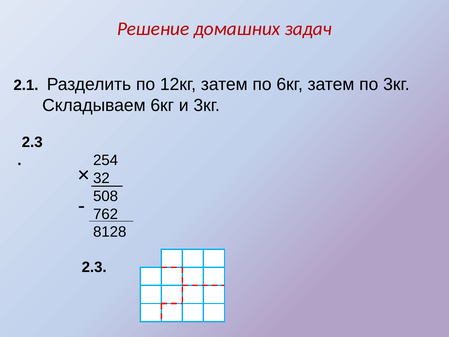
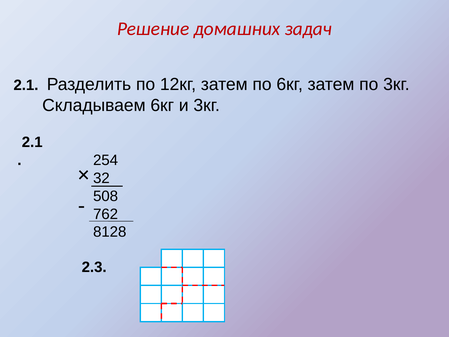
2.3: 2.3 -> 2.1 (32, 142)
